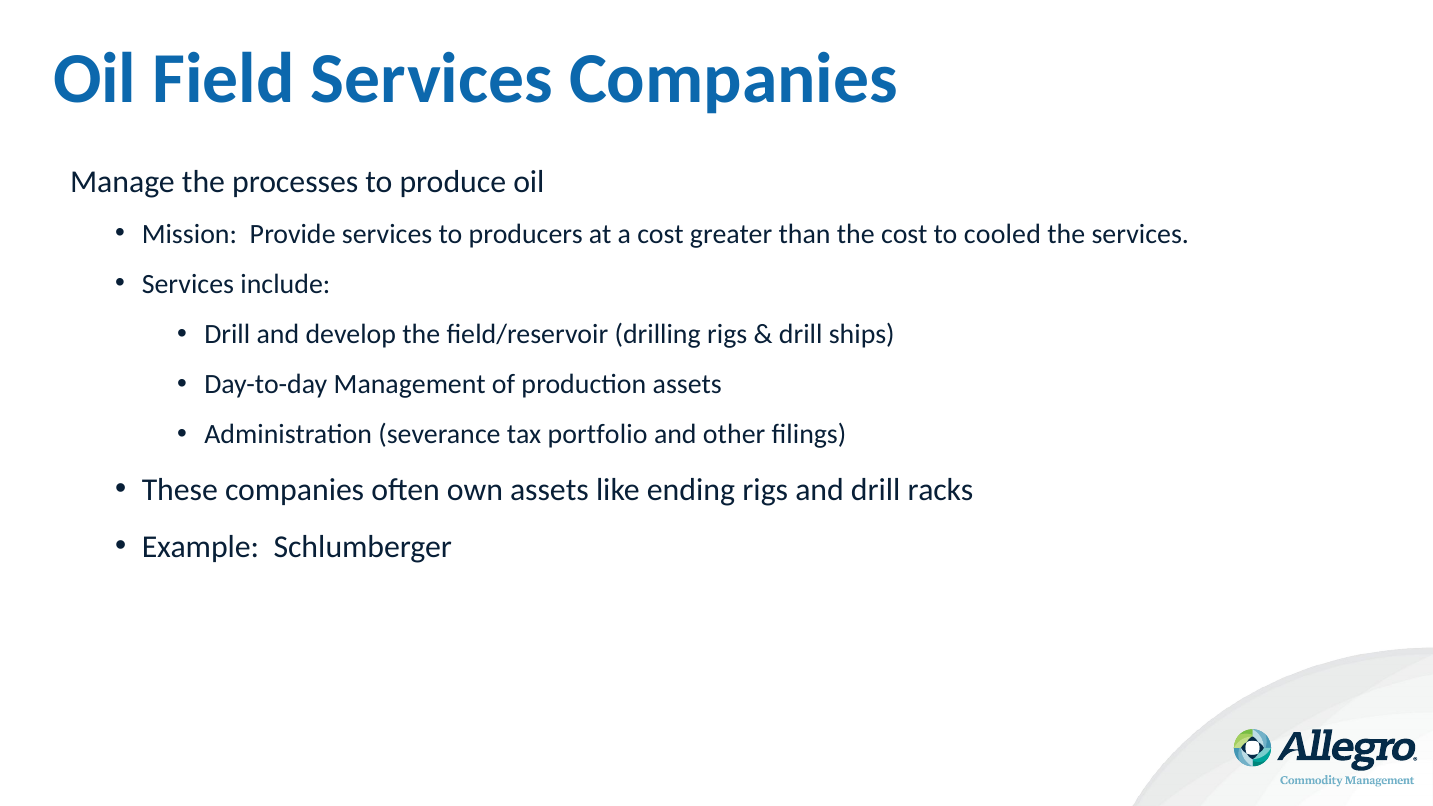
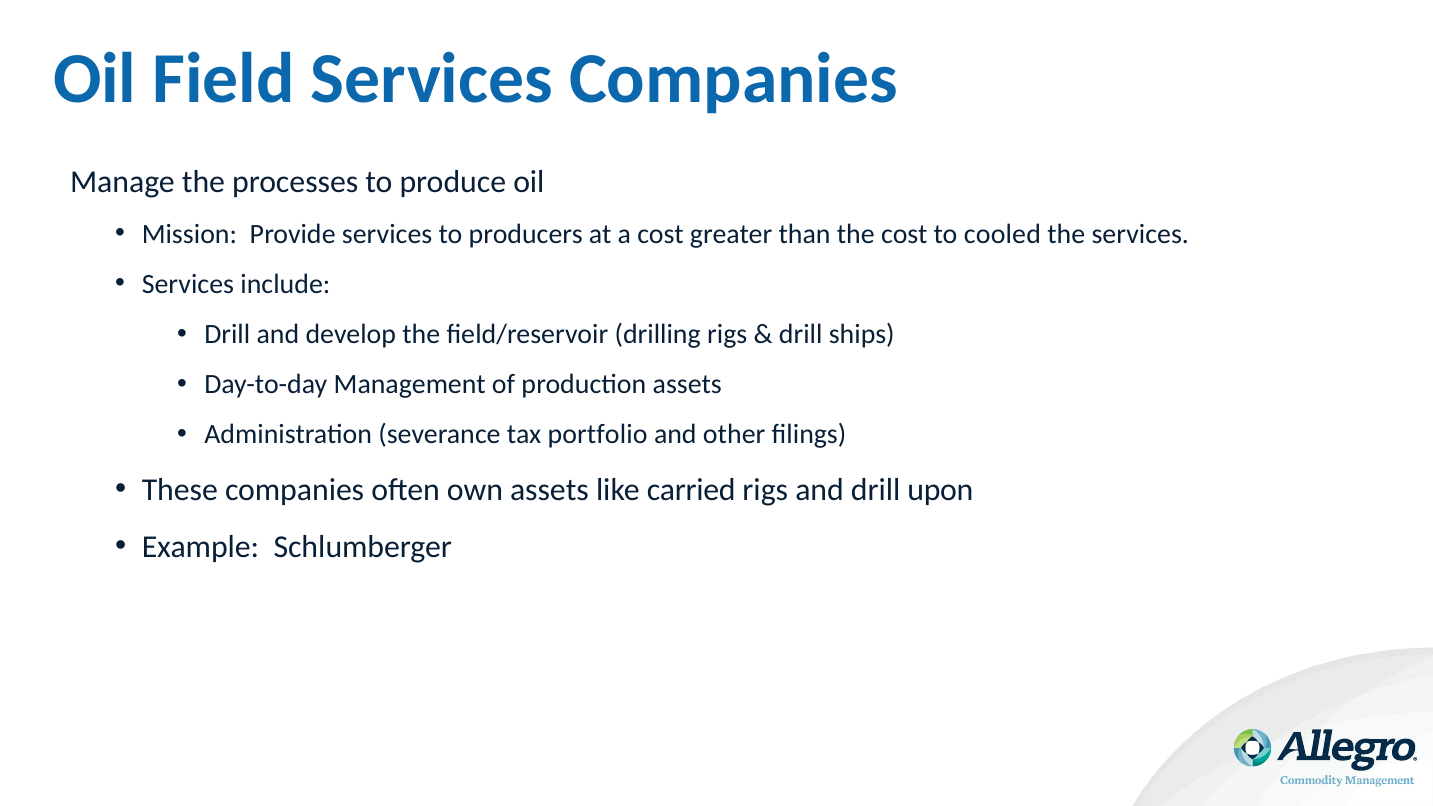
ending: ending -> carried (691, 490)
racks: racks -> upon (940, 490)
